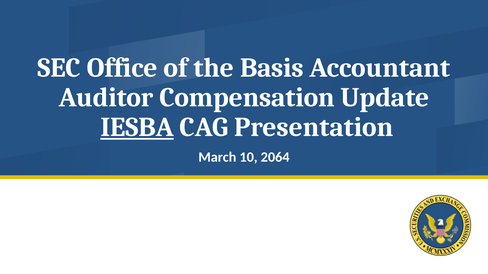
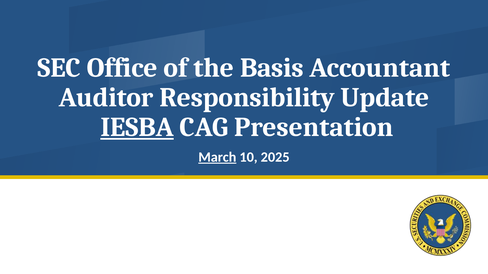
Compensation: Compensation -> Responsibility (247, 98)
March underline: none -> present (217, 157)
2064: 2064 -> 2025 (275, 157)
